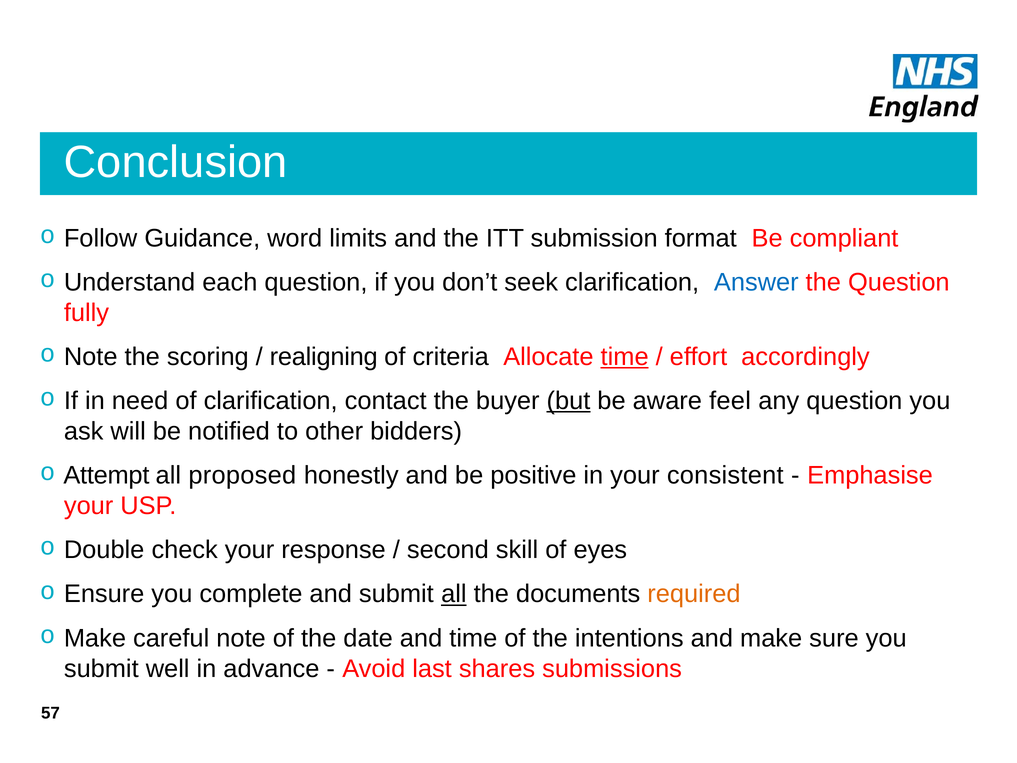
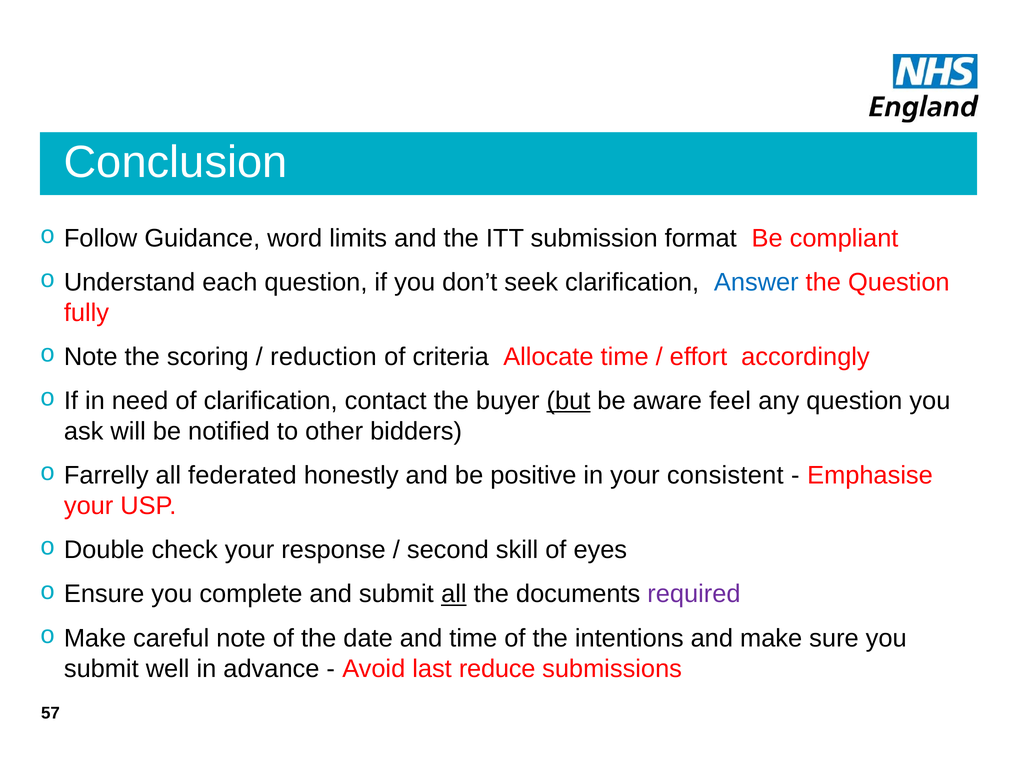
realigning: realigning -> reduction (323, 357)
time underline: present -> none (625, 357)
Attempt: Attempt -> Farrelly (106, 475)
proposed: proposed -> federated (242, 475)
required colour: orange -> purple (694, 594)
shares: shares -> reduce (497, 668)
